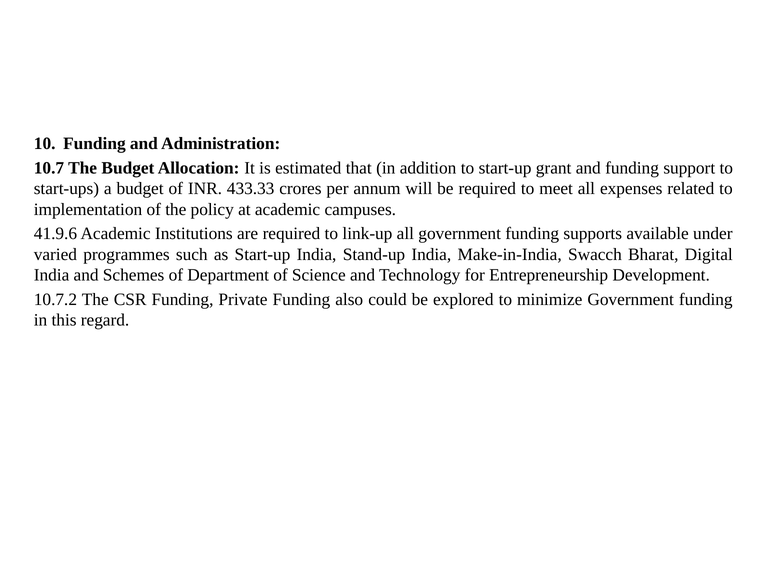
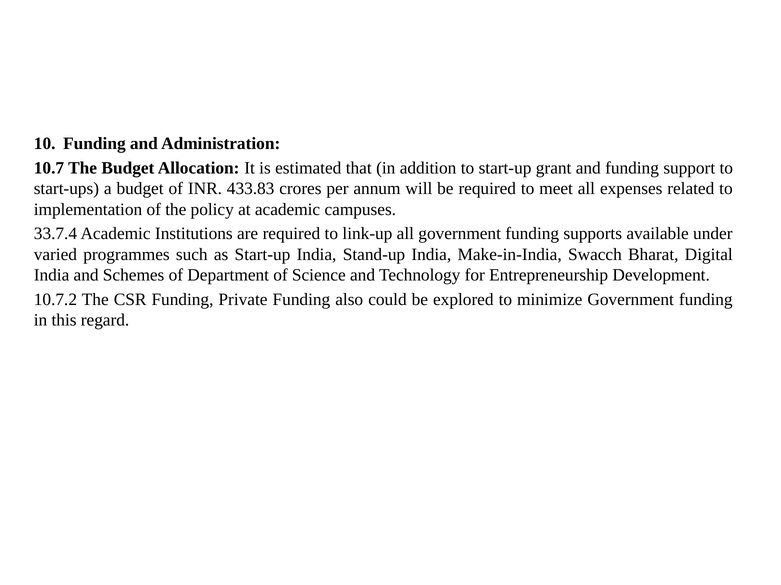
433.33: 433.33 -> 433.83 (251, 189)
41.9.6: 41.9.6 -> 33.7.4 (55, 234)
